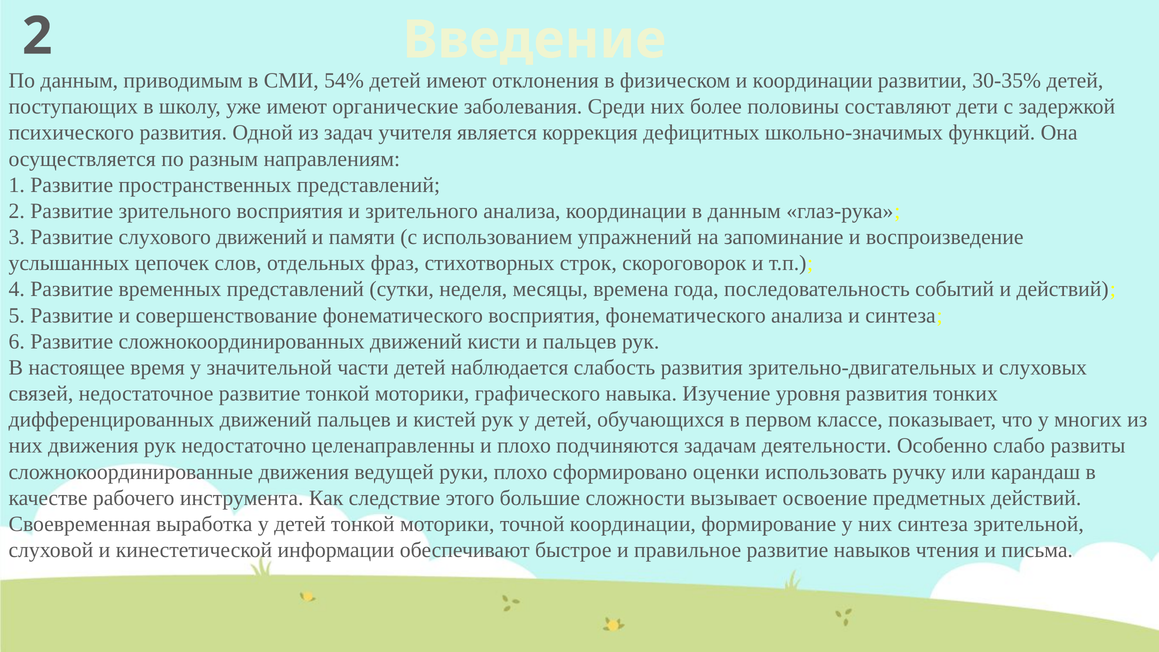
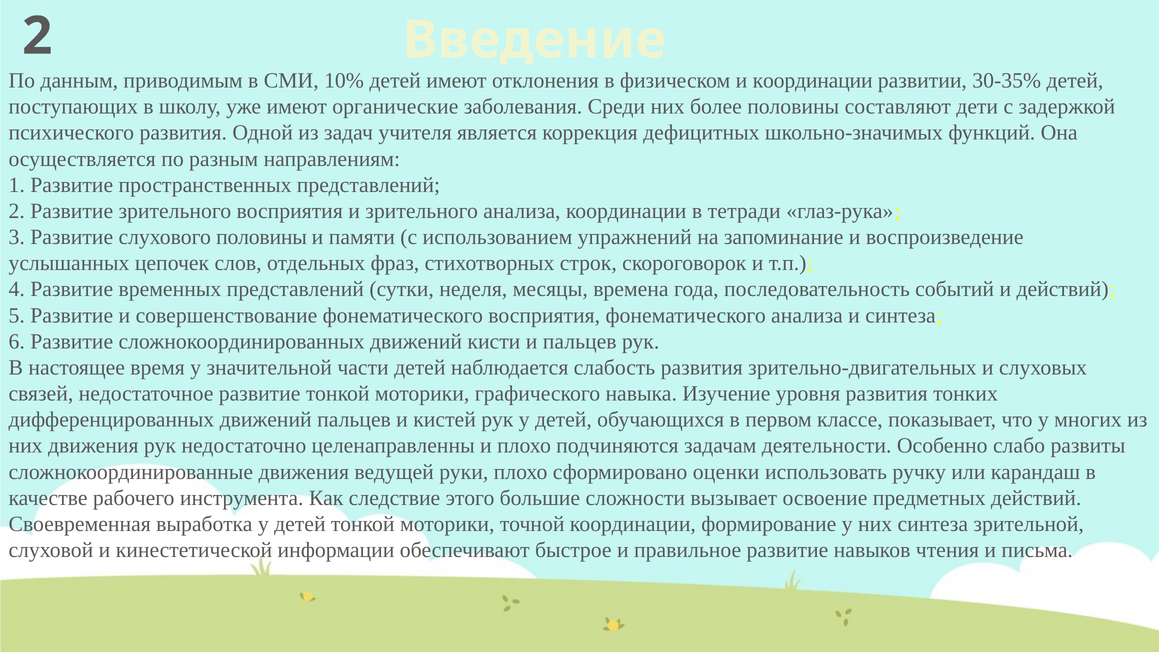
54%: 54% -> 10% (344, 81)
в данным: данным -> тетради (744, 211)
слухового движений: движений -> половины (262, 237)
